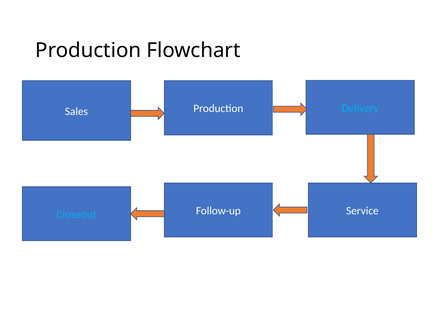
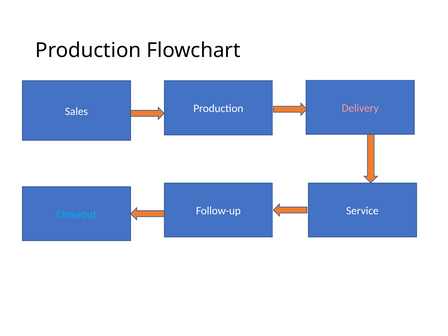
Delivery colour: light blue -> pink (360, 108)
